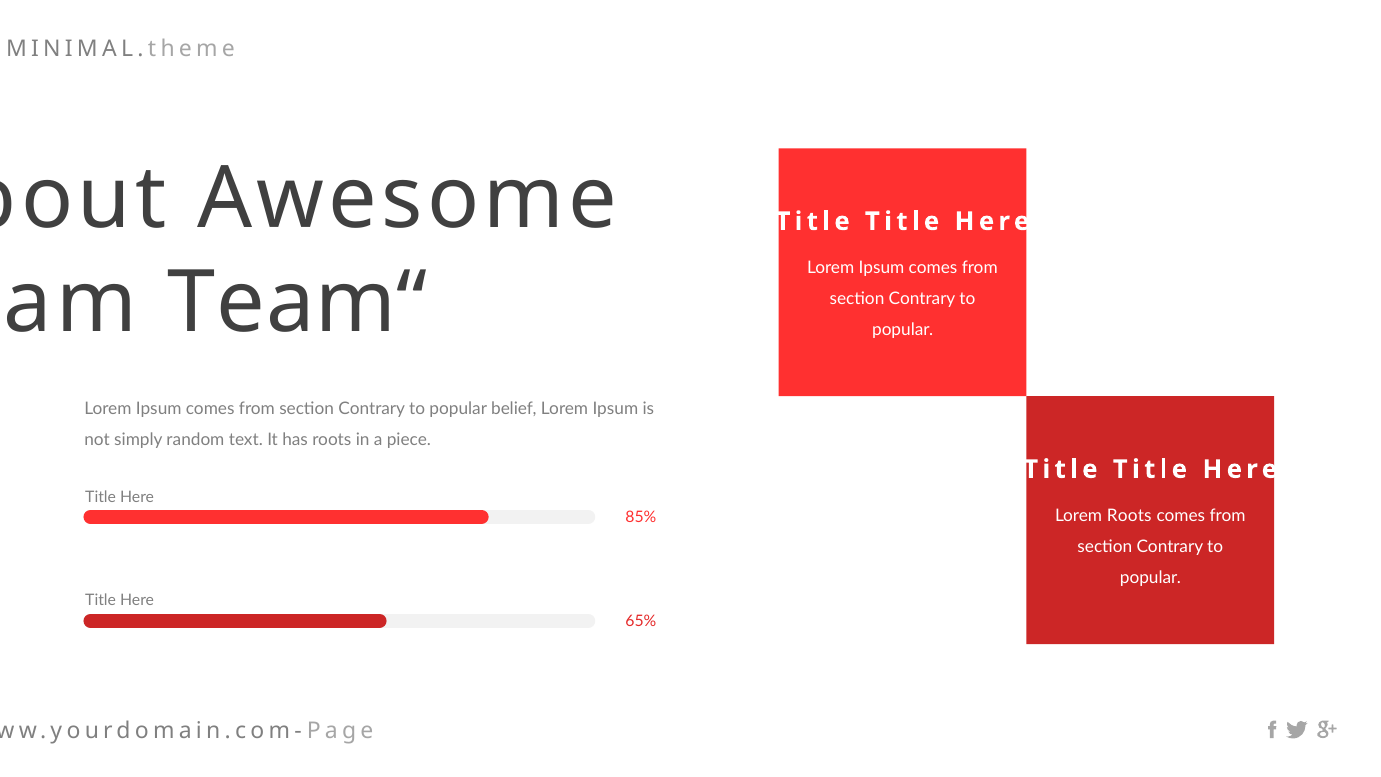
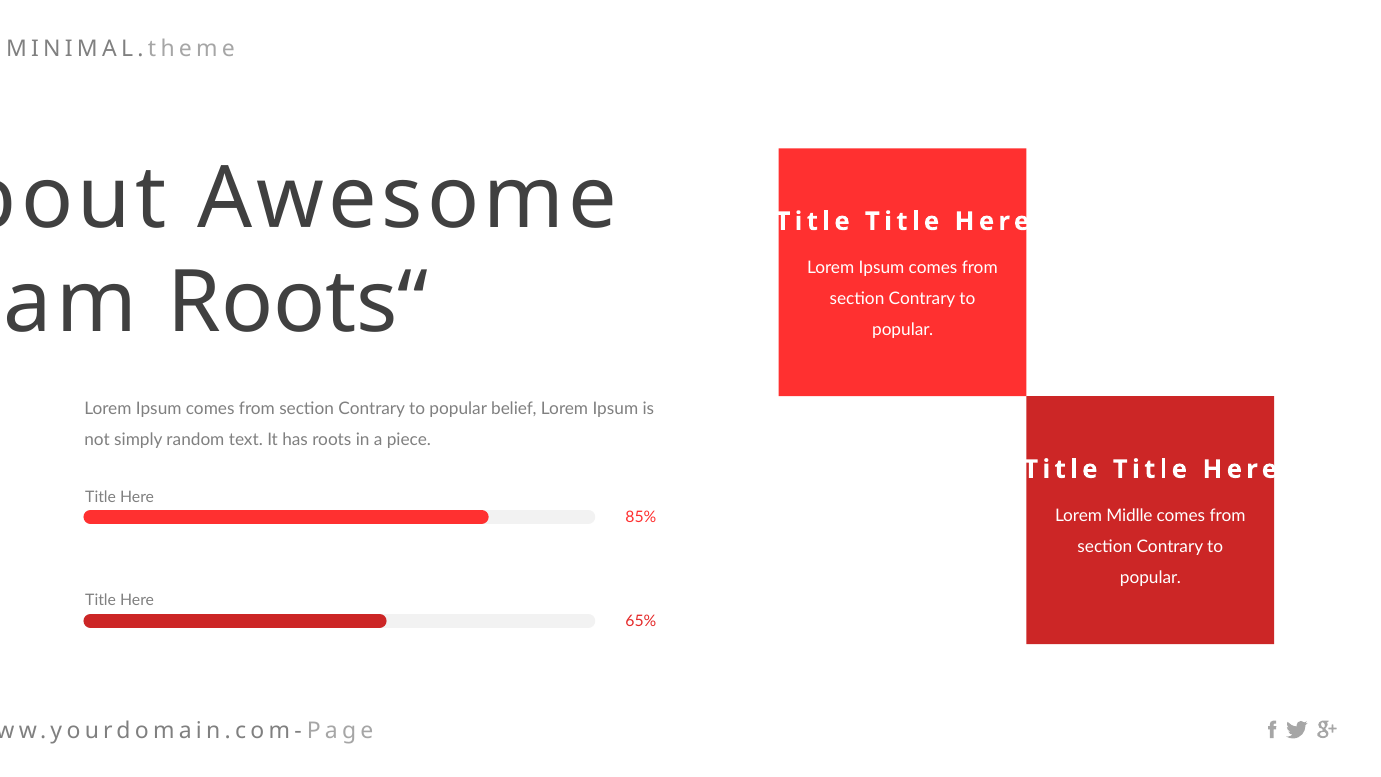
Team“: Team“ -> Roots“ (298, 303)
Lorem Roots: Roots -> Midlle (1129, 516)
